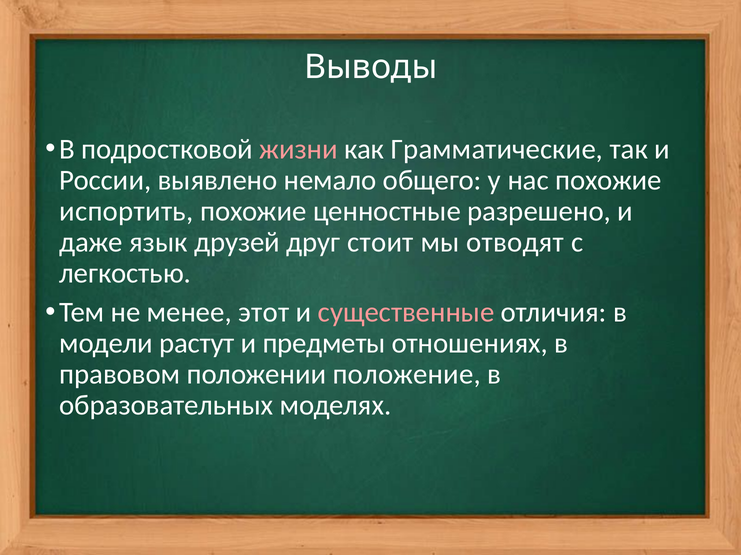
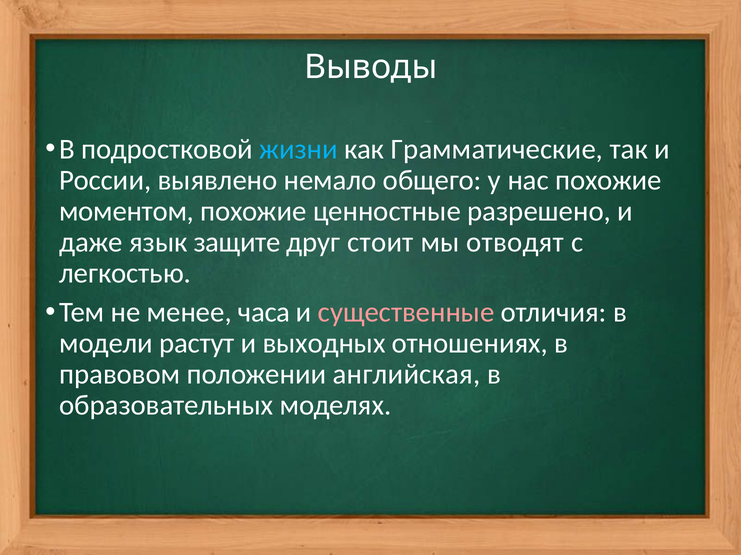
жизни colour: pink -> light blue (299, 149)
испортить: испортить -> моментом (127, 212)
друзей: друзей -> защите (237, 243)
этот: этот -> часа (264, 313)
предметы: предметы -> выходных (324, 344)
положение: положение -> английская (407, 375)
